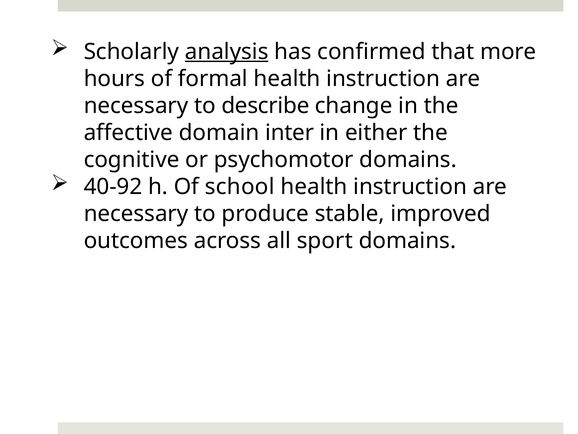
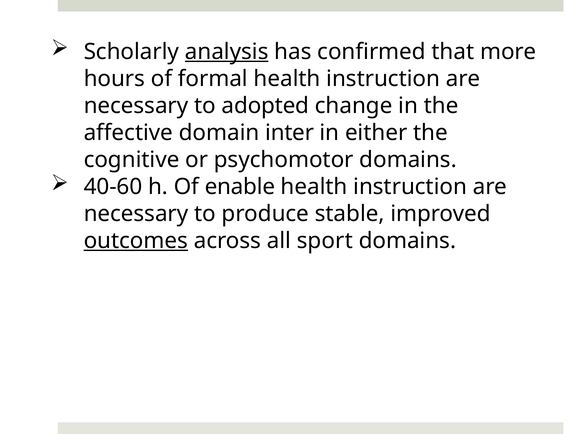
describe: describe -> adopted (265, 106)
40-92: 40-92 -> 40-60 (113, 187)
school: school -> enable (240, 187)
outcomes underline: none -> present (136, 241)
